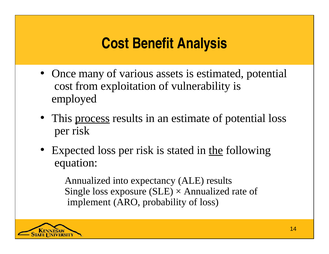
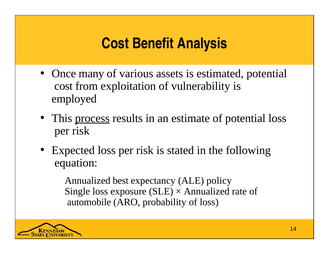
the underline: present -> none (216, 150)
into: into -> best (121, 181)
ALE results: results -> policy (219, 181)
implement: implement -> automobile (89, 202)
